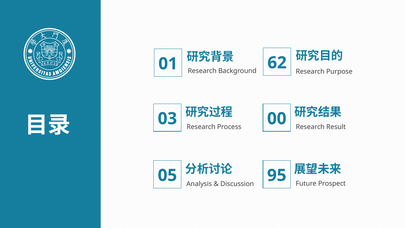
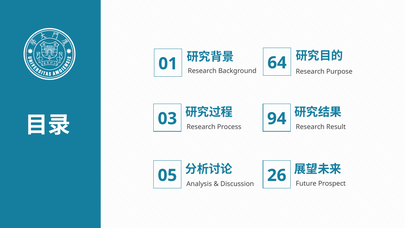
62: 62 -> 64 (277, 63)
00: 00 -> 94 (277, 119)
95: 95 -> 26 (277, 175)
